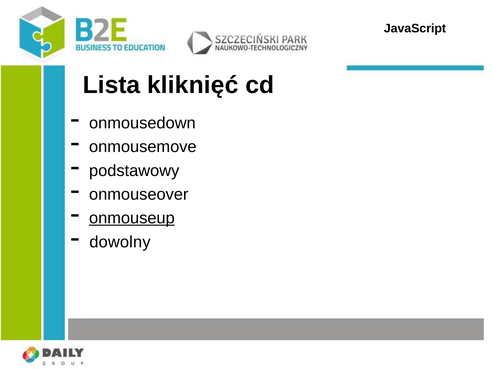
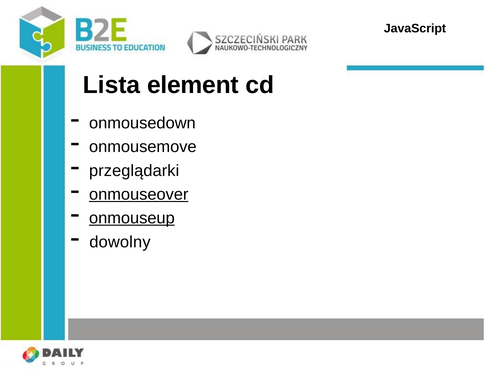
kliknięć: kliknięć -> element (193, 85)
podstawowy: podstawowy -> przeglądarki (134, 171)
onmouseover underline: none -> present (139, 194)
